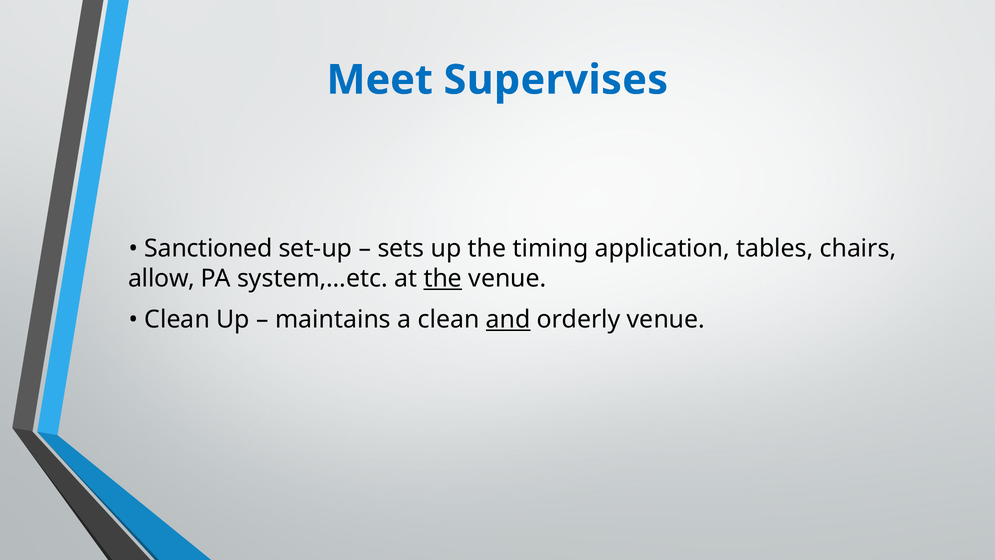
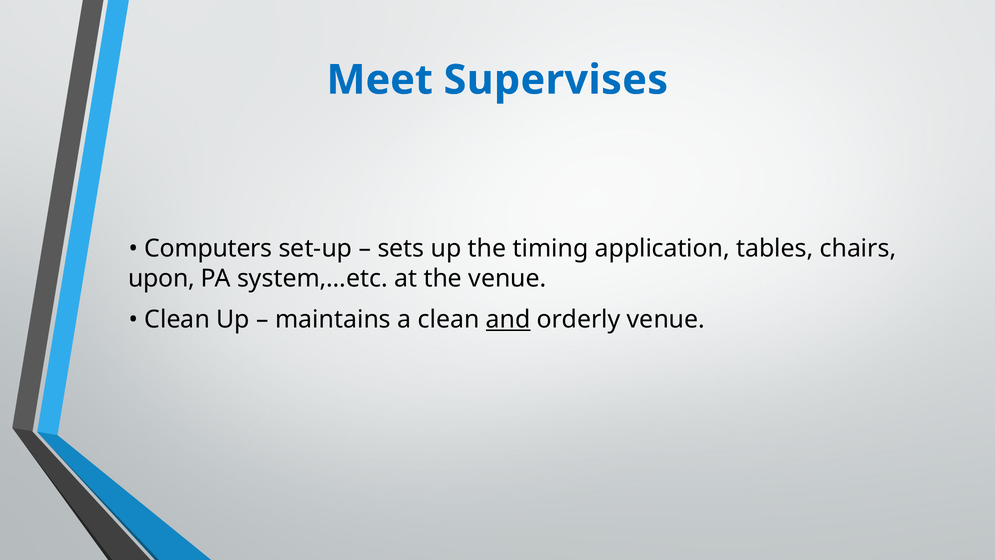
Sanctioned: Sanctioned -> Computers (208, 249)
allow: allow -> upon (162, 278)
the underline: present -> none (443, 278)
